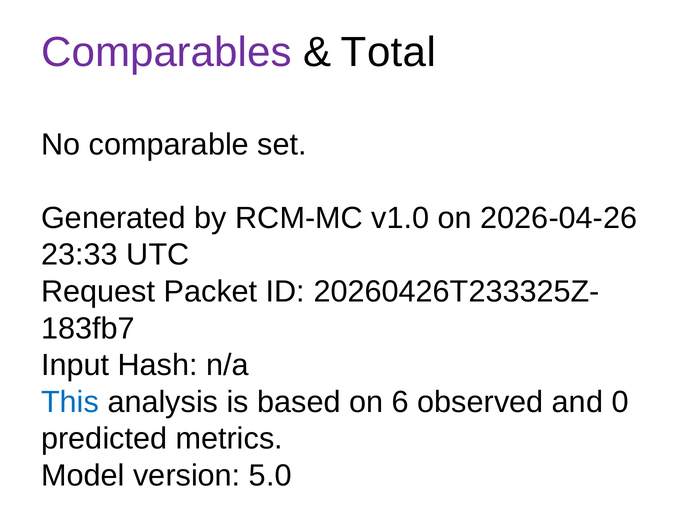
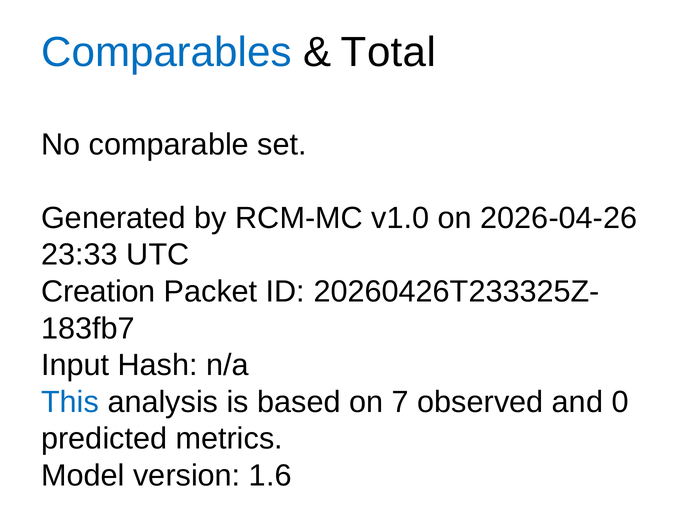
Comparables colour: purple -> blue (166, 52)
Request: Request -> Creation (98, 292)
6: 6 -> 7 (400, 402)
5.0: 5.0 -> 1.6 (270, 475)
